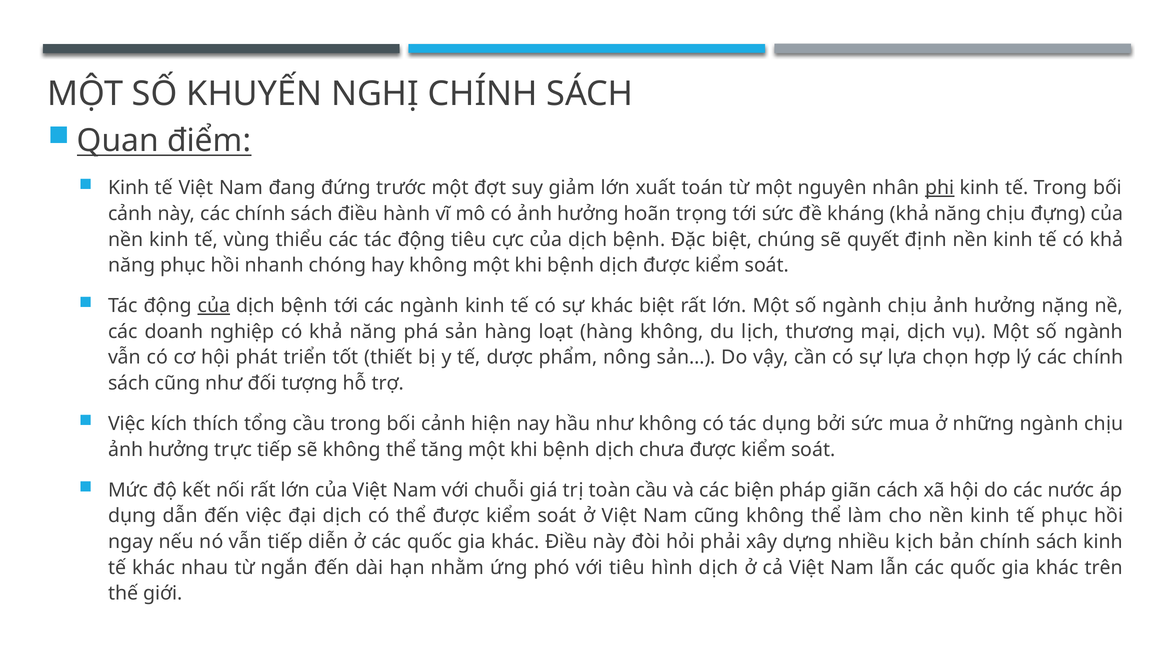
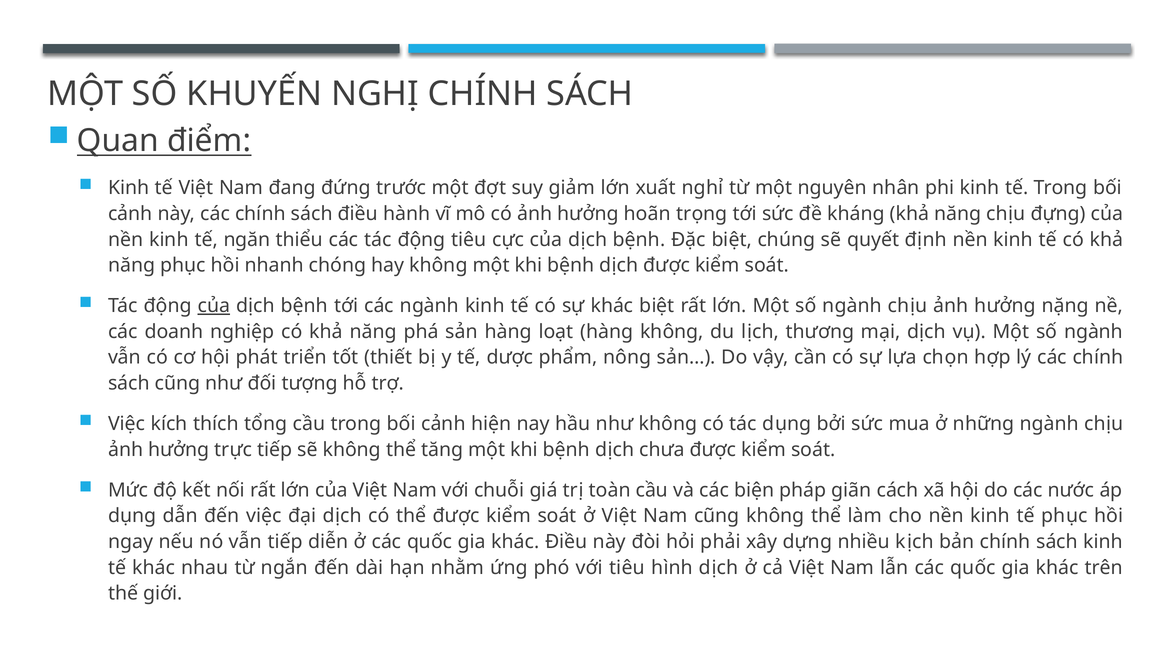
toán: toán -> nghỉ (702, 188)
phi underline: present -> none (940, 188)
vùng: vùng -> ngăn (247, 239)
